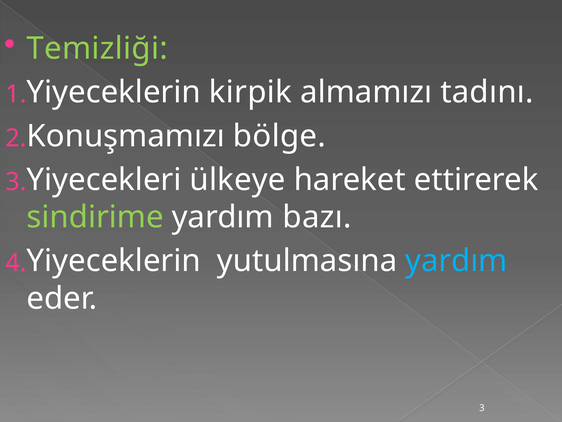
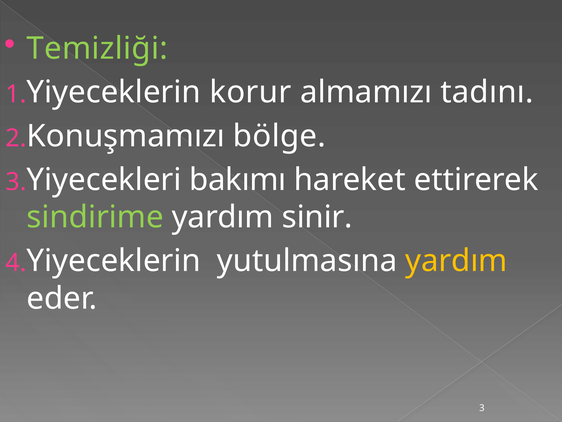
kirpik: kirpik -> korur (250, 92)
ülkeye: ülkeye -> bakımı (238, 180)
bazı: bazı -> sinir (317, 217)
yardım colour: light blue -> yellow (456, 261)
